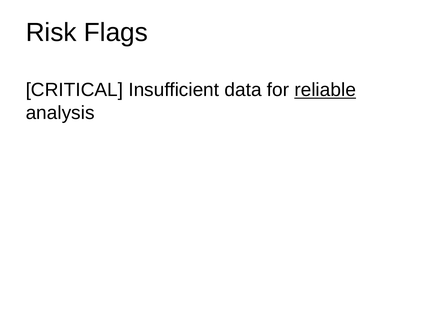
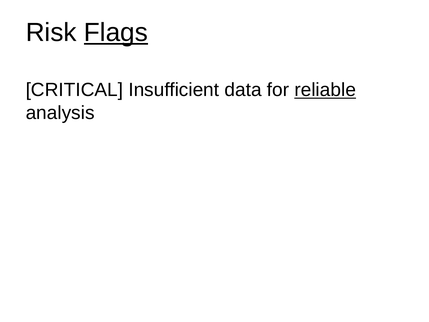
Flags underline: none -> present (116, 33)
